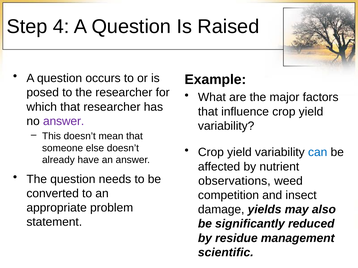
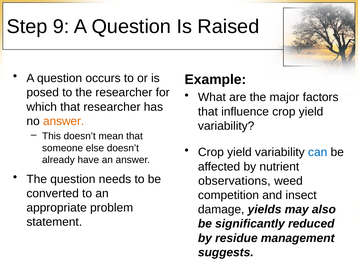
4: 4 -> 9 (61, 27)
answer colour: purple -> orange (64, 121)
scientific: scientific -> suggests (226, 253)
